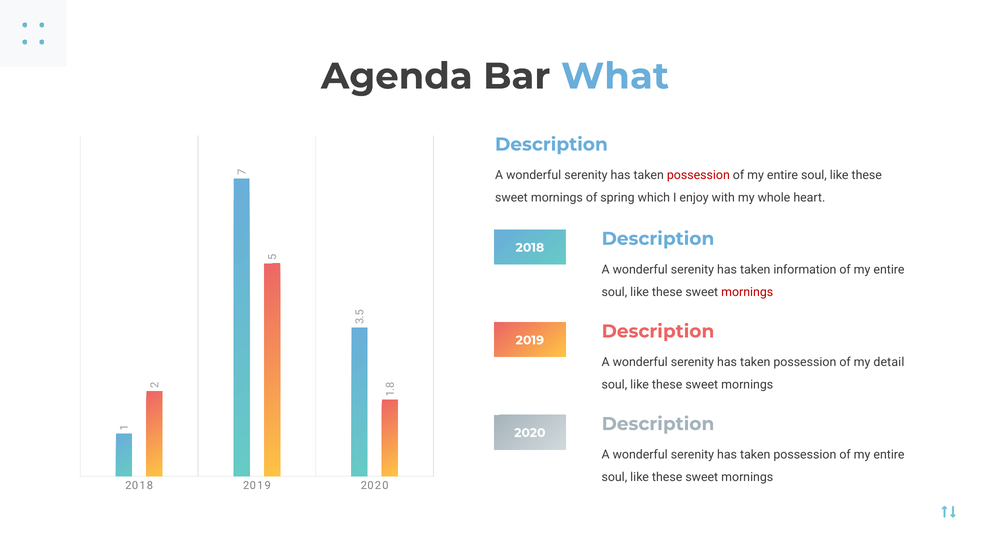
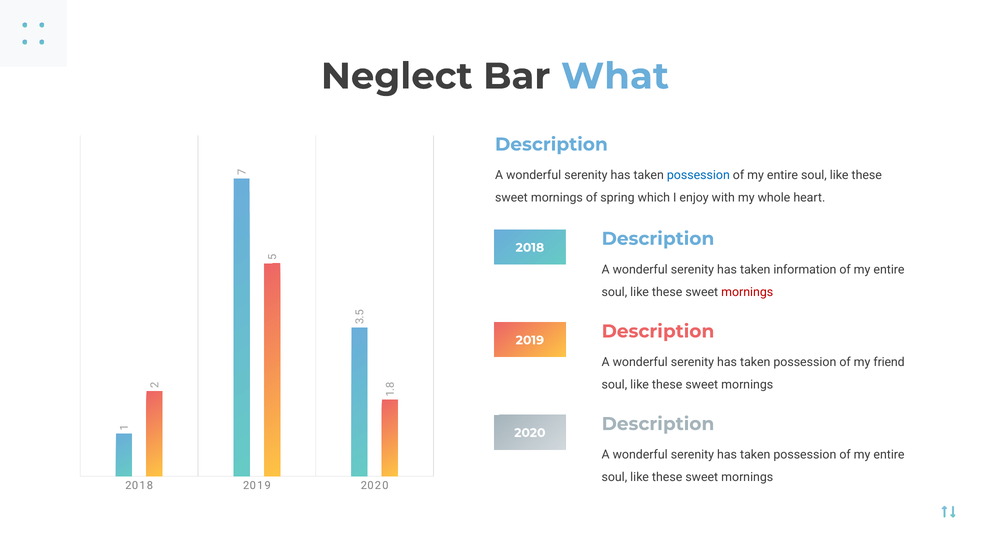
Agenda: Agenda -> Neglect (397, 76)
possession colour: red -> blue (698, 175)
detail: detail -> friend (889, 362)
